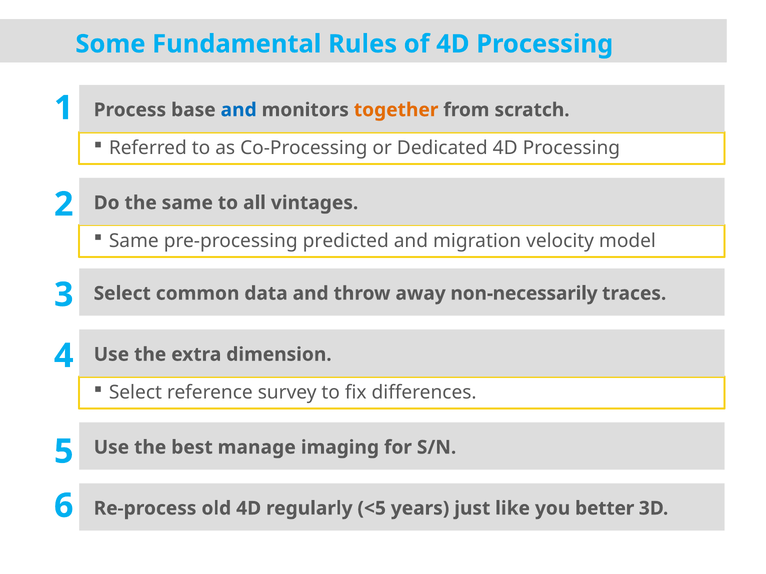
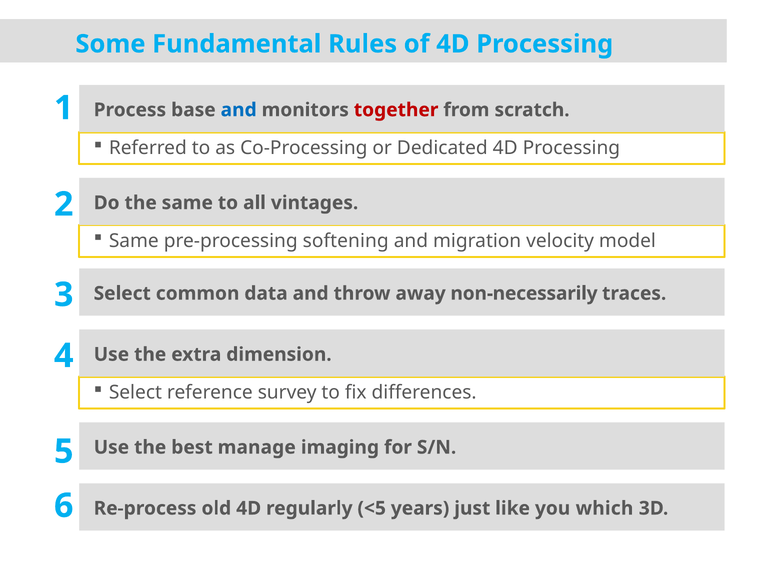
together colour: orange -> red (396, 110)
predicted: predicted -> softening (346, 241)
better: better -> which (604, 509)
